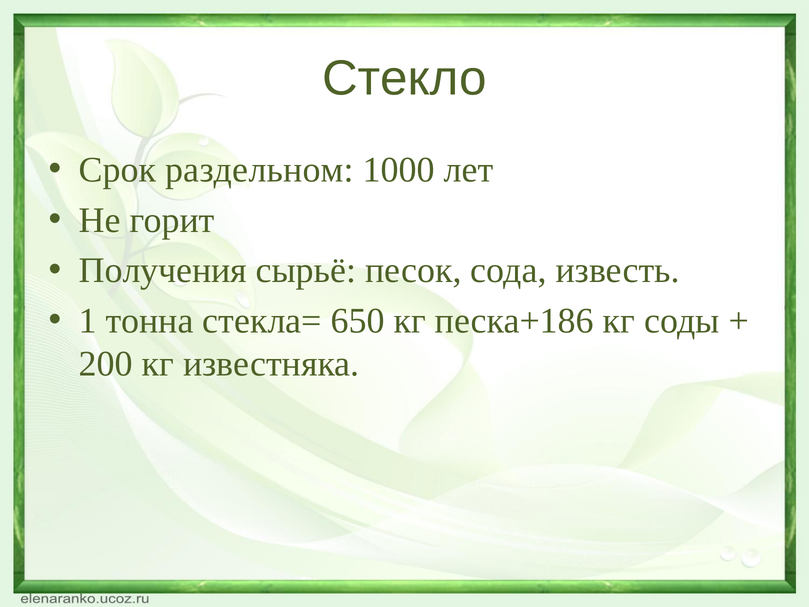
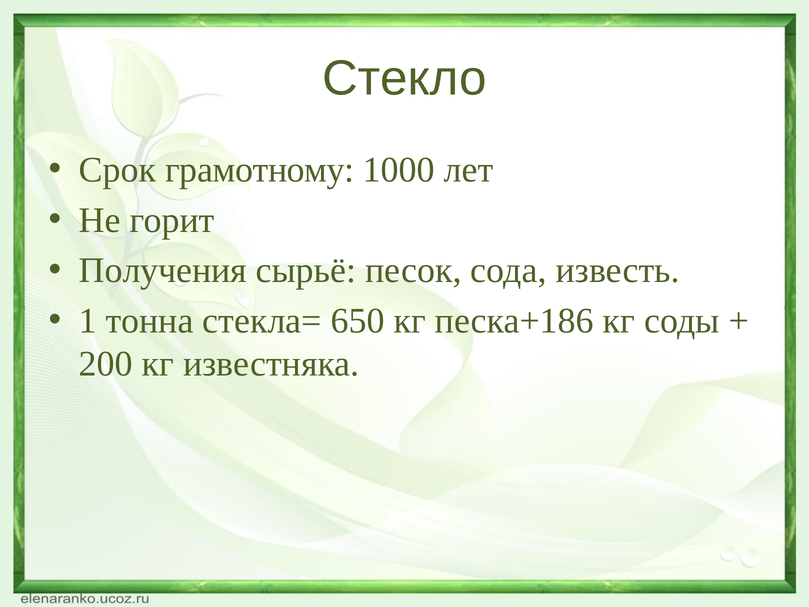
раздельном: раздельном -> грамотному (260, 170)
